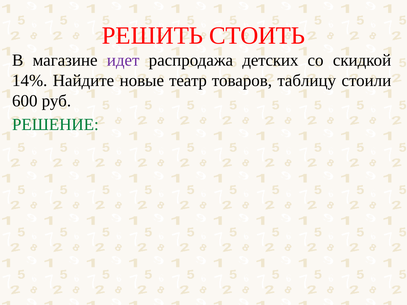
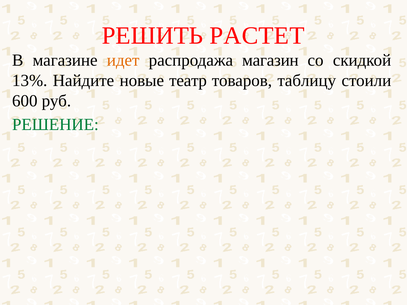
СТОИТЬ: СТОИТЬ -> РАСТЕТ (257, 36)
идет colour: purple -> orange (123, 60)
детских: детских -> магазин (270, 60)
14%: 14% -> 13% (30, 81)
